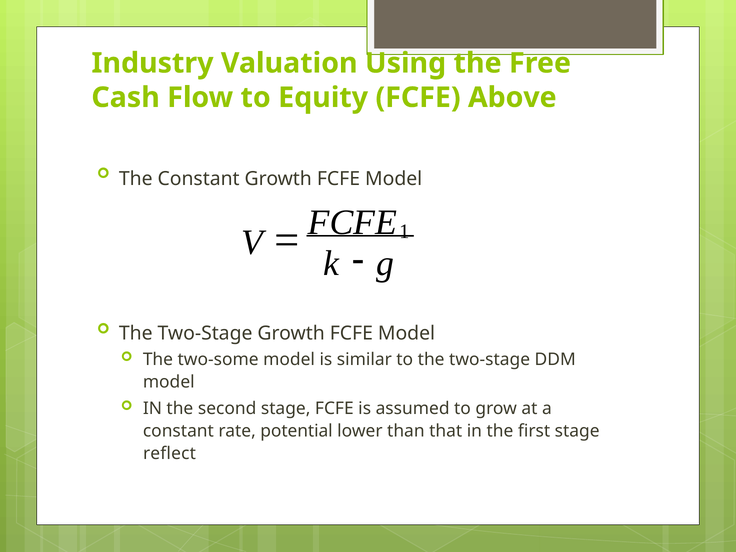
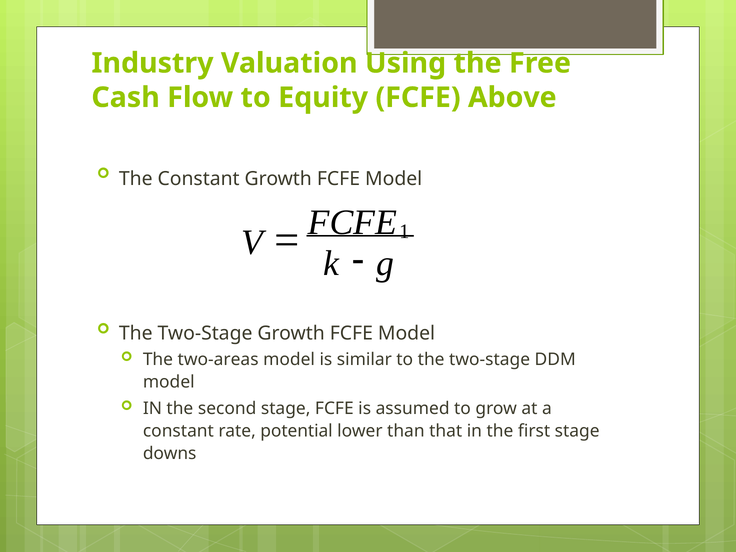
two-some: two-some -> two-areas (218, 359)
reflect: reflect -> downs (170, 453)
